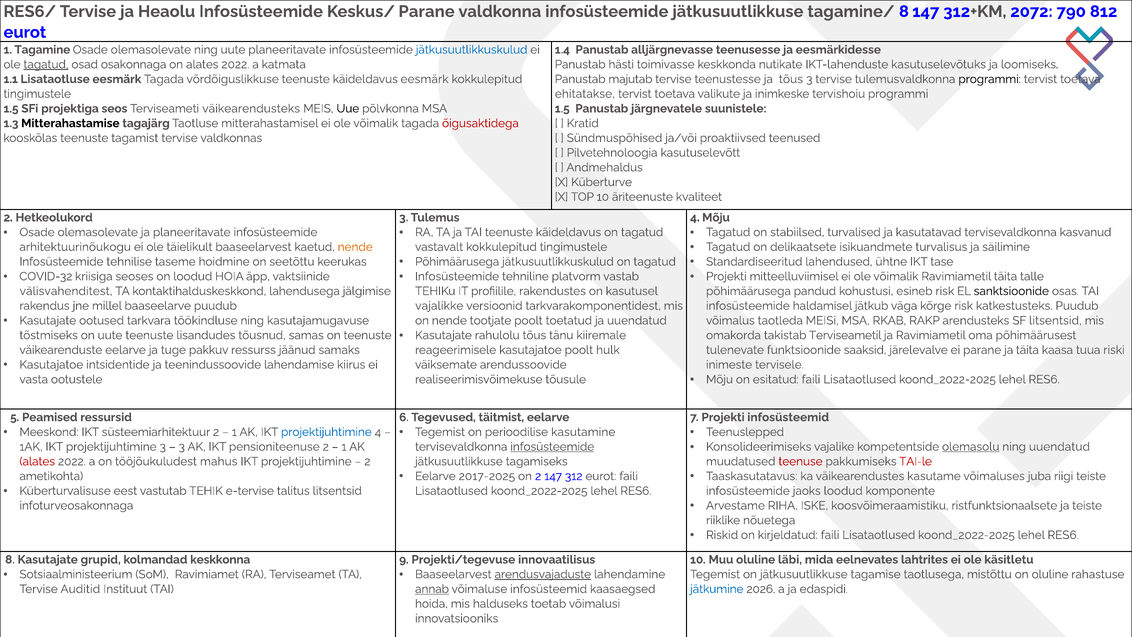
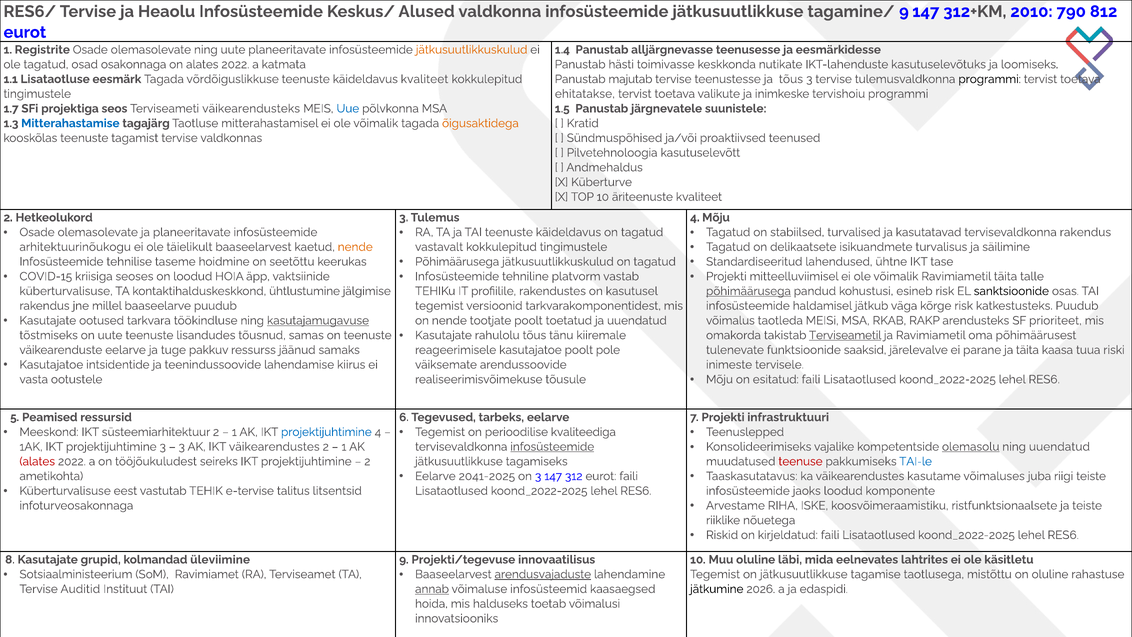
Keskus/ Parane: Parane -> Alused (427, 11)
tagamine/ 8: 8 -> 9 (904, 11)
2072: 2072 -> 2010 (1031, 11)
Tagamine: Tagamine -> Registrite (42, 50)
jätkusuutlikkuskulud colour: blue -> orange (472, 50)
tagatud underline: present -> none (46, 64)
käideldavus eesmärk: eesmärk -> kvaliteet (425, 79)
1.5: 1.5 -> 1.7 (11, 109)
Uue colour: black -> blue (348, 109)
Mitterahastamise colour: black -> blue (70, 123)
õigusaktidega colour: red -> orange (480, 123)
tervisevaldkonna kasvanud: kasvanud -> rakendus (1085, 232)
COVID-32: COVID-32 -> COVID-15 (46, 276)
välisvahenditest: välisvahenditest -> küberturvalisuse (66, 291)
lahendusega: lahendusega -> ühtlustumine (305, 291)
põhimäärusega underline: none -> present (748, 291)
vajalikke: vajalikke -> tegemist (439, 306)
kasutajamugavuse underline: none -> present (318, 320)
SF litsentsid: litsentsid -> prioriteet (1055, 320)
Terviseametil underline: none -> present (845, 335)
hulk: hulk -> pole (608, 350)
täitmist: täitmist -> tarbeks (501, 417)
Projekti infosüsteemid: infosüsteemid -> infrastruktuuri (788, 417)
kasutamine: kasutamine -> kvaliteediga (583, 432)
IKT pensioniteenuse: pensioniteenuse -> väikearendustes (274, 447)
mahus: mahus -> seireks (219, 461)
TAI-le colour: red -> blue (916, 461)
2017-2025: 2017-2025 -> 2041-2025 (487, 476)
on 2: 2 -> 3 (538, 476)
keskkonna: keskkonna -> üleviimine (220, 559)
jätkumine colour: blue -> black (717, 589)
